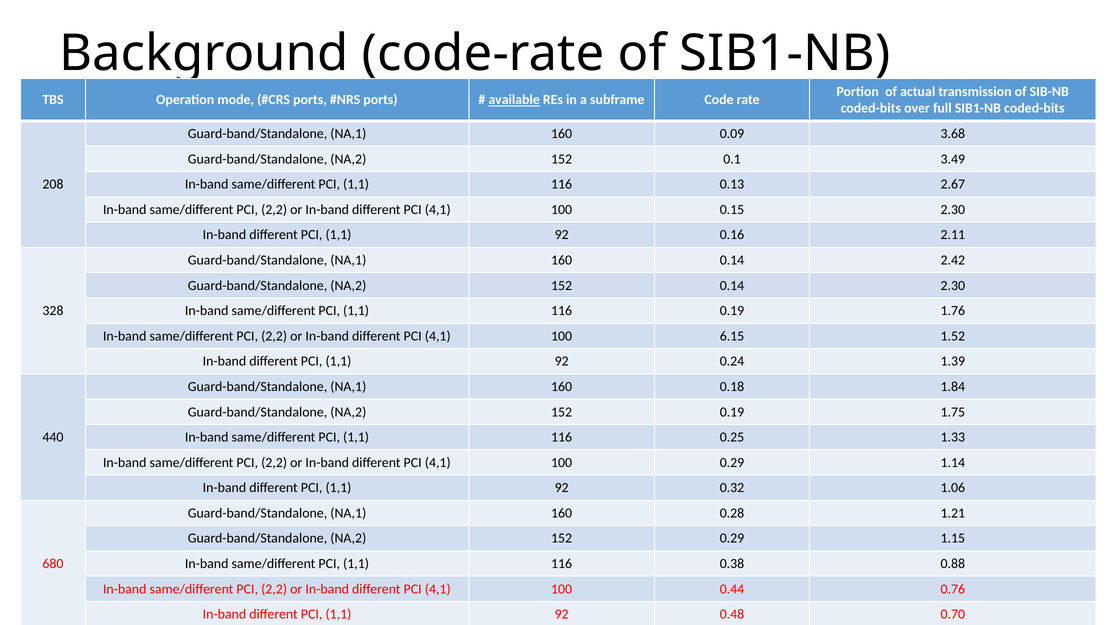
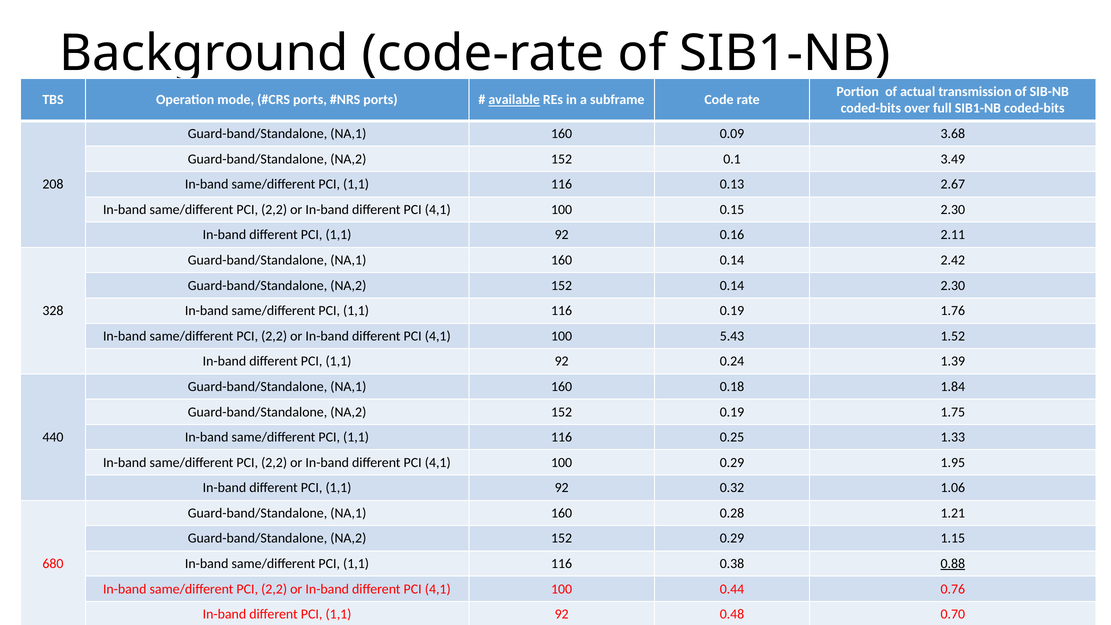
6.15: 6.15 -> 5.43 (732, 336)
1.14: 1.14 -> 1.95 (953, 462)
0.88 underline: none -> present (953, 564)
